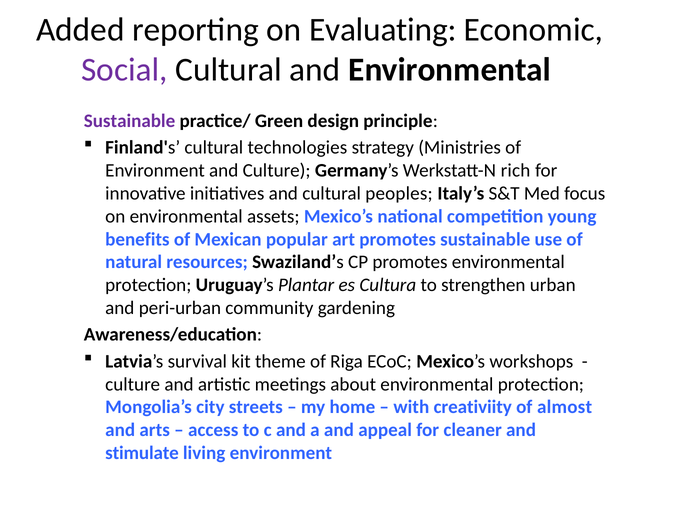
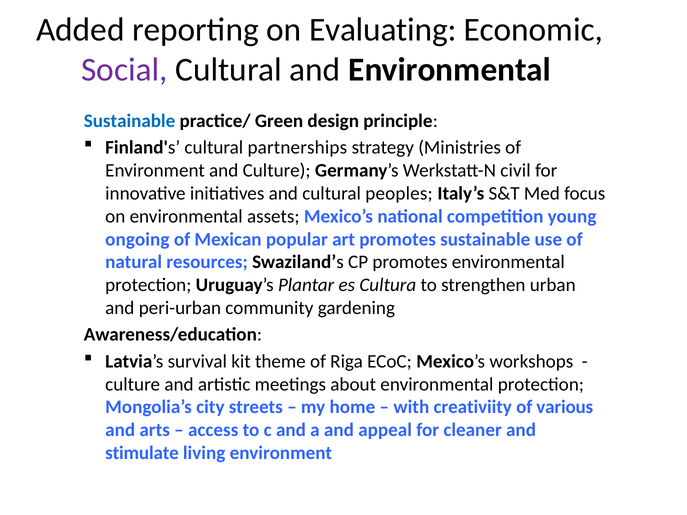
Sustainable colour: purple -> blue (130, 121)
technologies: technologies -> partnerships (297, 148)
rich: rich -> civil (515, 171)
benefits: benefits -> ongoing (137, 239)
almost: almost -> various (565, 407)
